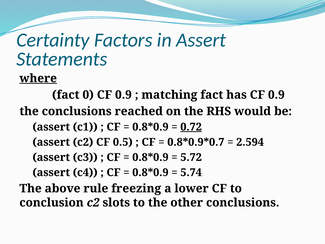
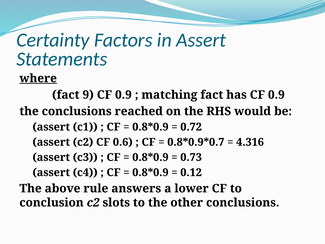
0: 0 -> 9 (88, 95)
0.72 underline: present -> none (191, 127)
0.5: 0.5 -> 0.6 (123, 142)
2.594: 2.594 -> 4.316 (250, 142)
5.72: 5.72 -> 0.73 (191, 157)
5.74: 5.74 -> 0.12 (191, 172)
freezing: freezing -> answers (136, 188)
